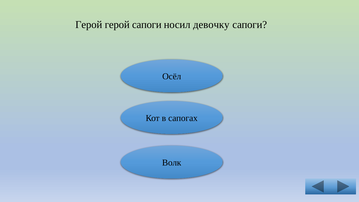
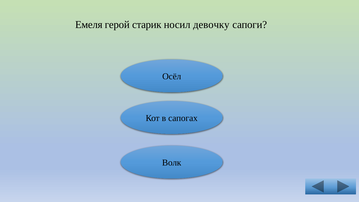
Герой: Герой -> Емеля (89, 25)
герой сапоги: сапоги -> старик (147, 25)
